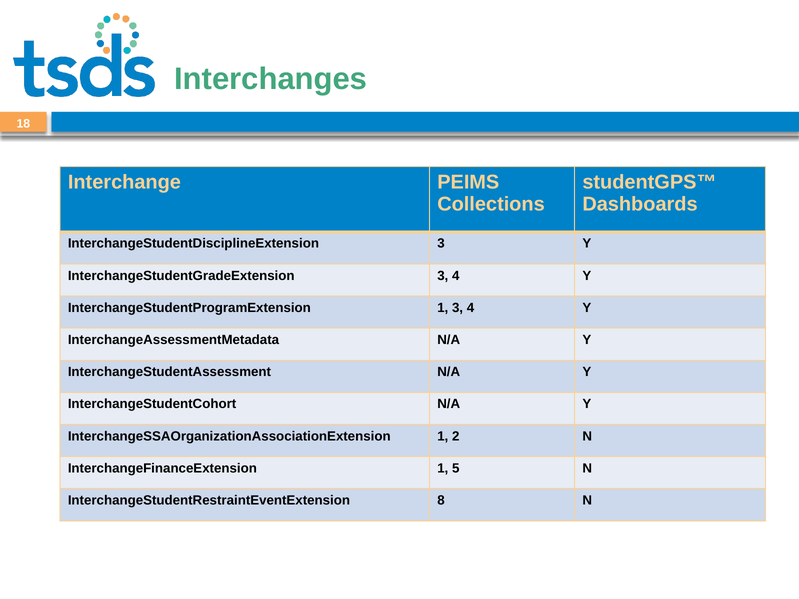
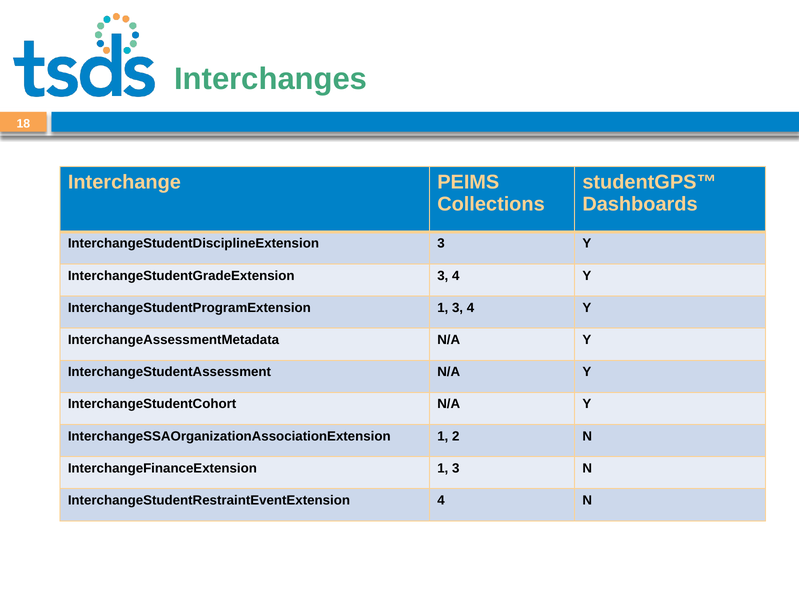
InterchangeFinanceExtension 1 5: 5 -> 3 (456, 468)
InterchangeStudentRestraintEventExtension 8: 8 -> 4 (441, 501)
